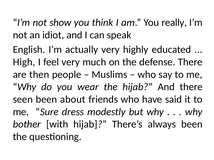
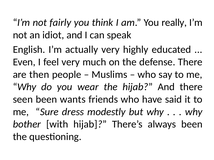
show: show -> fairly (60, 23)
High: High -> Even (24, 62)
about: about -> wants (73, 100)
